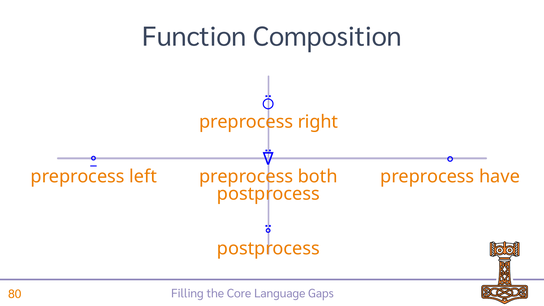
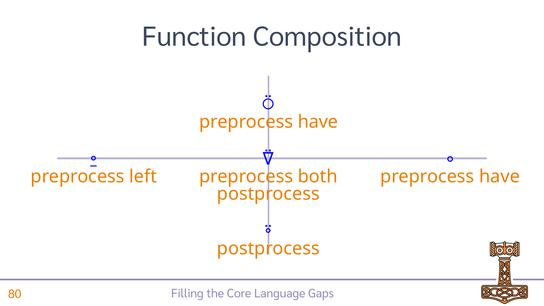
right: right -> have (318, 122)
